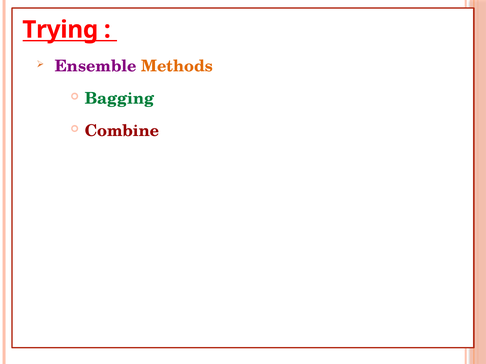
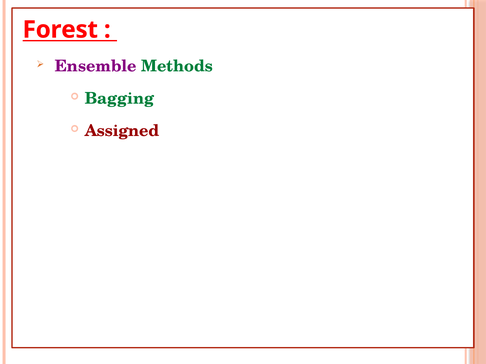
Trying: Trying -> Forest (60, 30)
Methods colour: orange -> green (177, 66)
Combine: Combine -> Assigned (122, 131)
